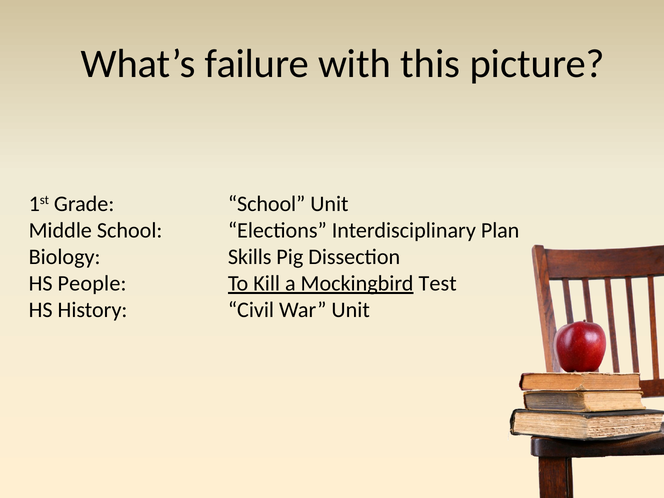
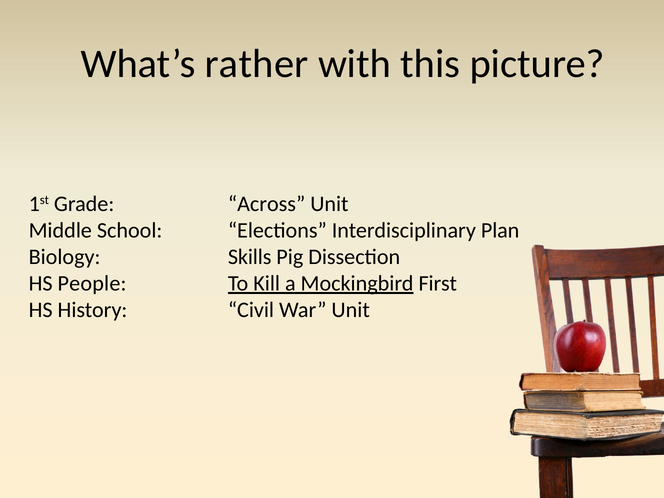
failure: failure -> rather (257, 64)
Grade School: School -> Across (267, 204)
Test: Test -> First (438, 283)
